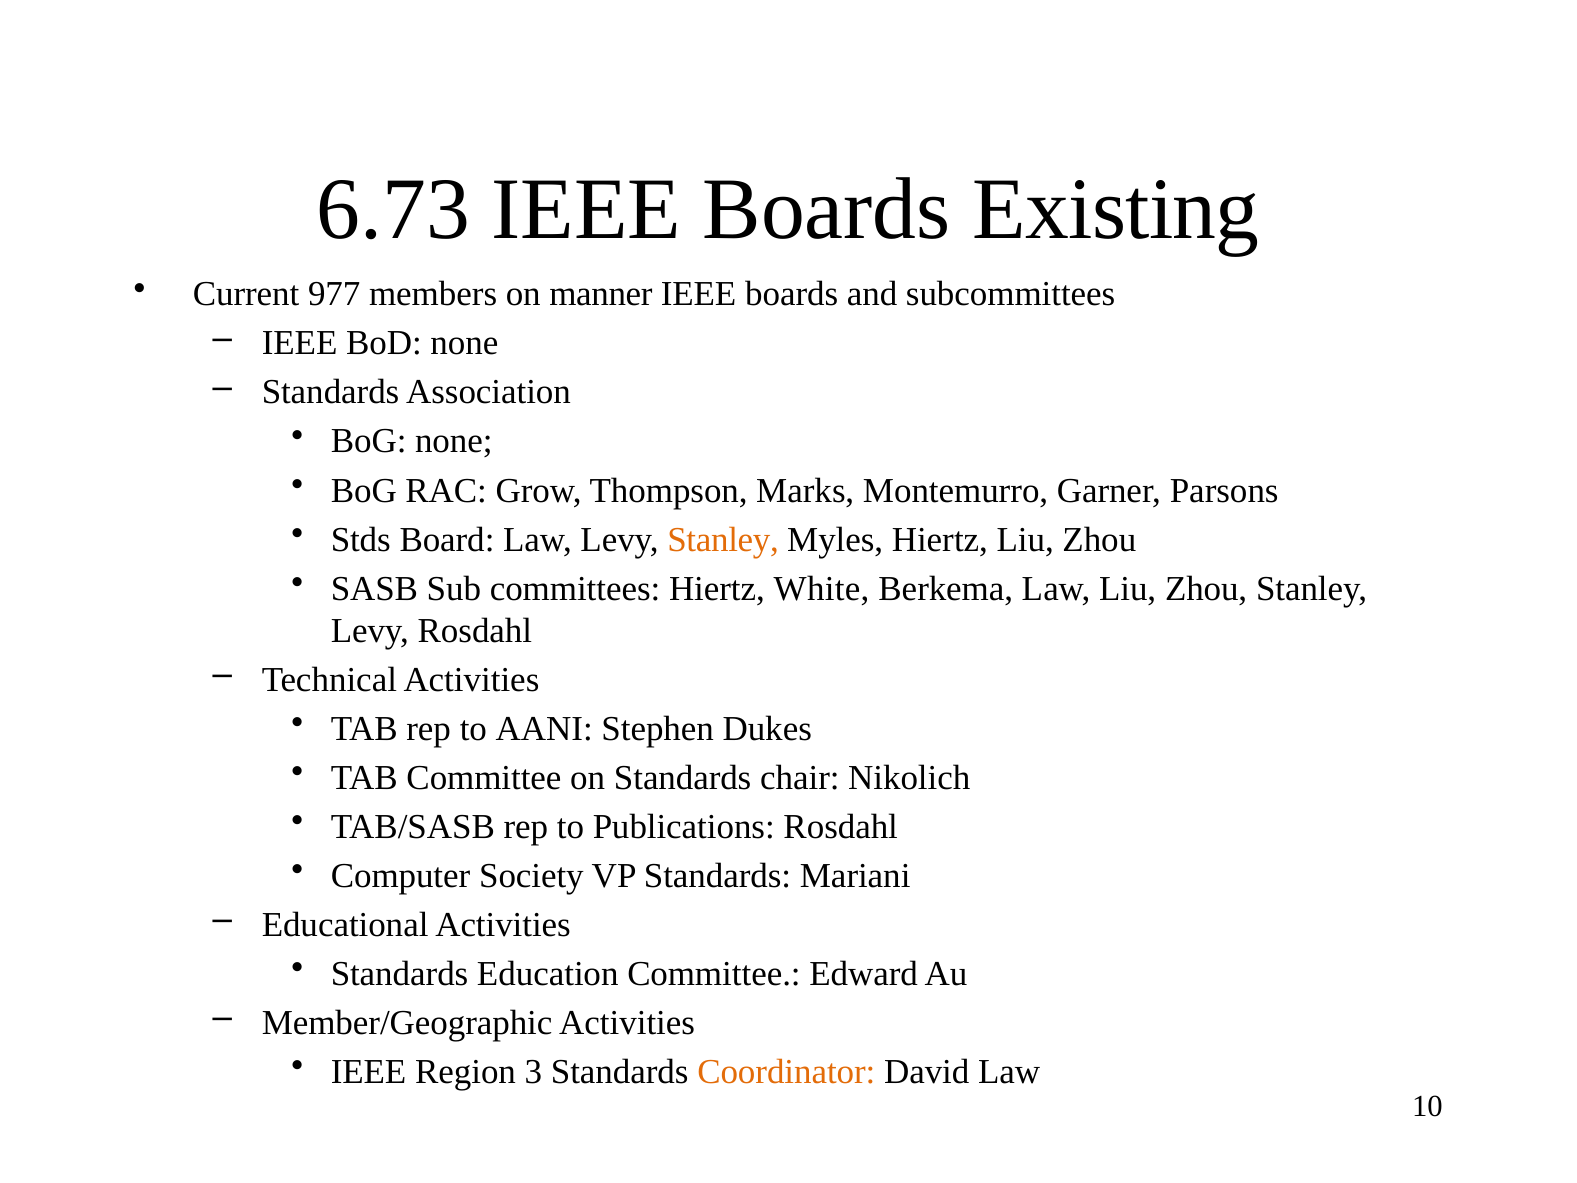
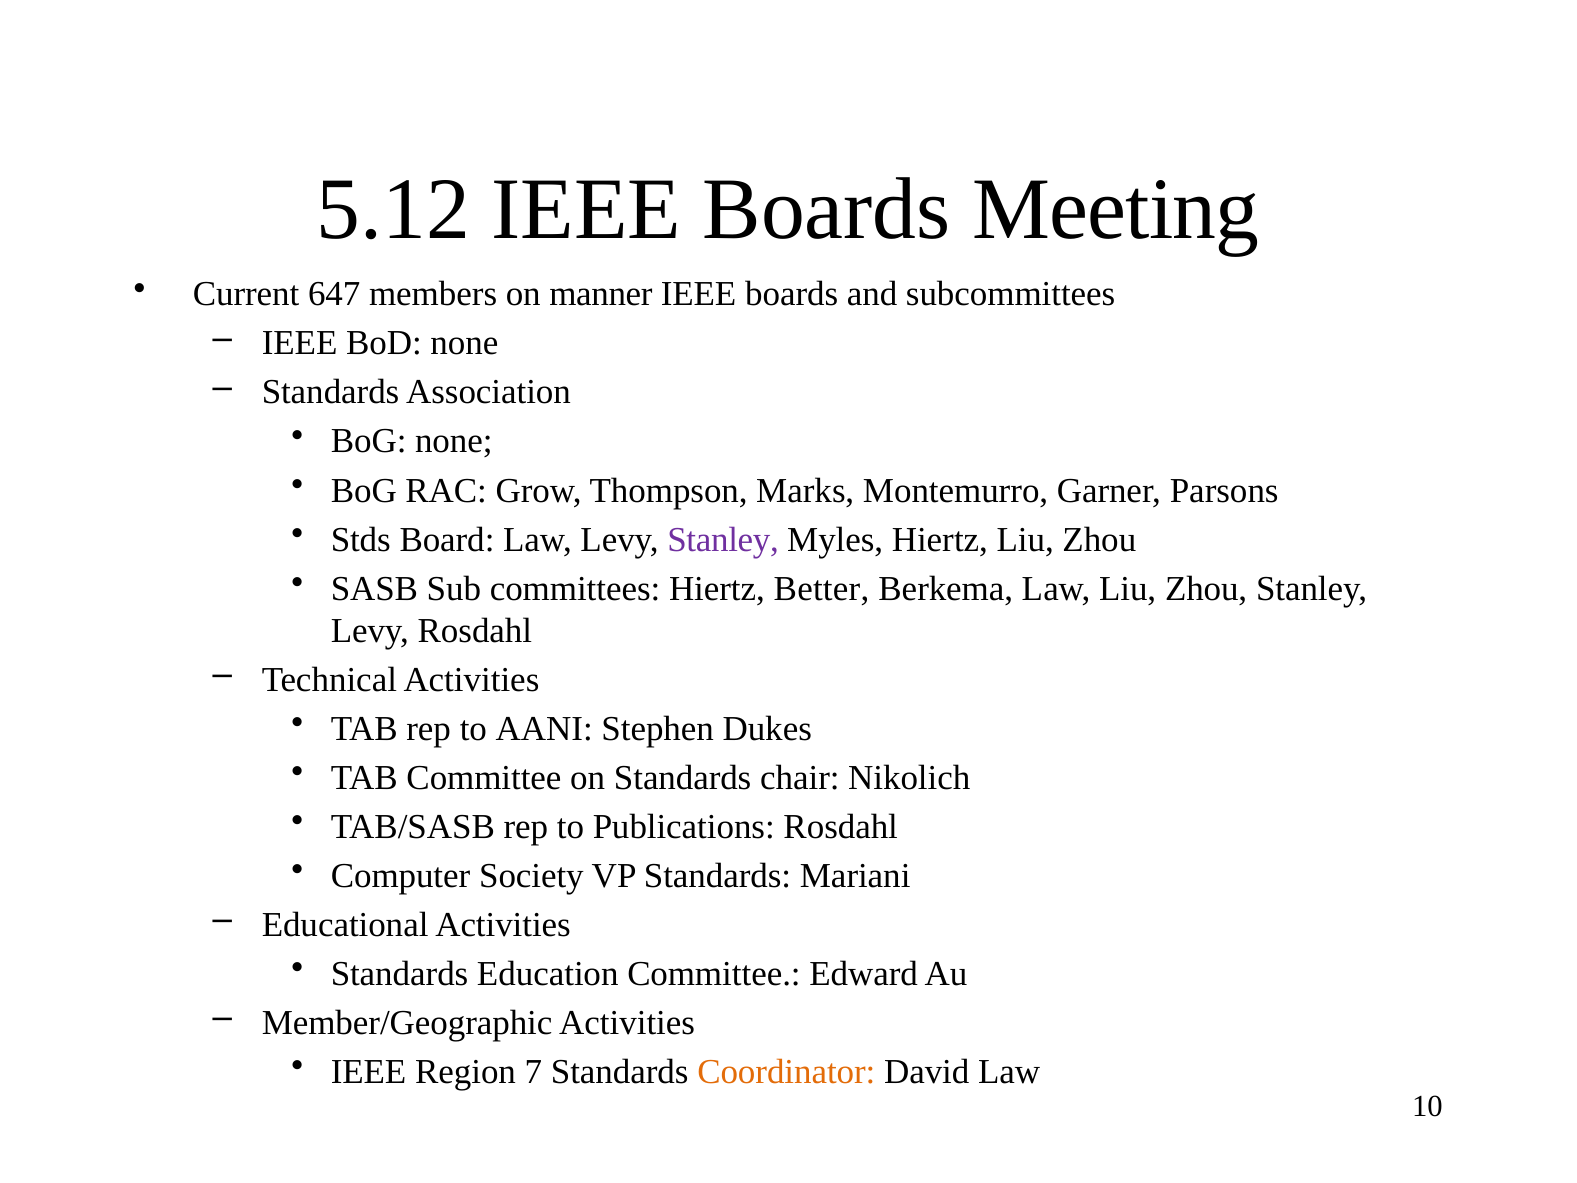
6.73: 6.73 -> 5.12 (394, 210)
Existing: Existing -> Meeting (1116, 210)
977: 977 -> 647 (334, 294)
Stanley colour: orange -> purple (723, 539)
White: White -> Better (822, 588)
3: 3 -> 7 (533, 1072)
